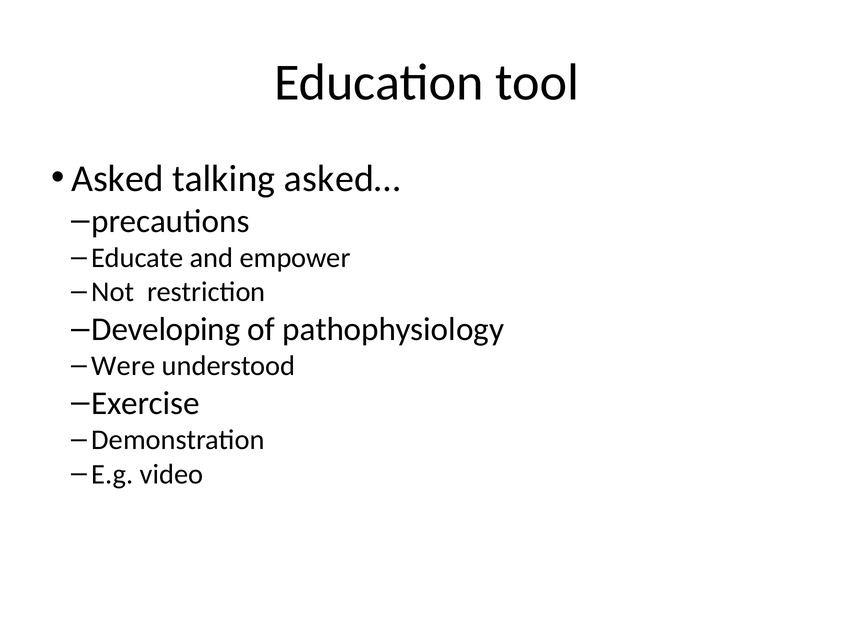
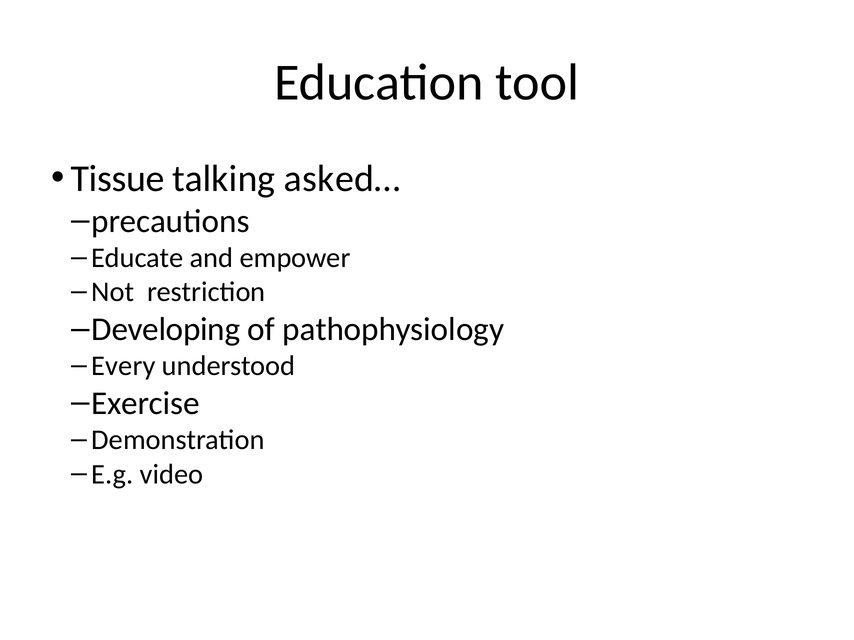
Asked: Asked -> Tissue (118, 179)
Were: Were -> Every (123, 366)
